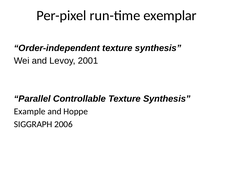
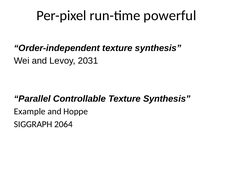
exemplar: exemplar -> powerful (170, 16)
2001: 2001 -> 2031 (88, 61)
2006: 2006 -> 2064 (63, 124)
